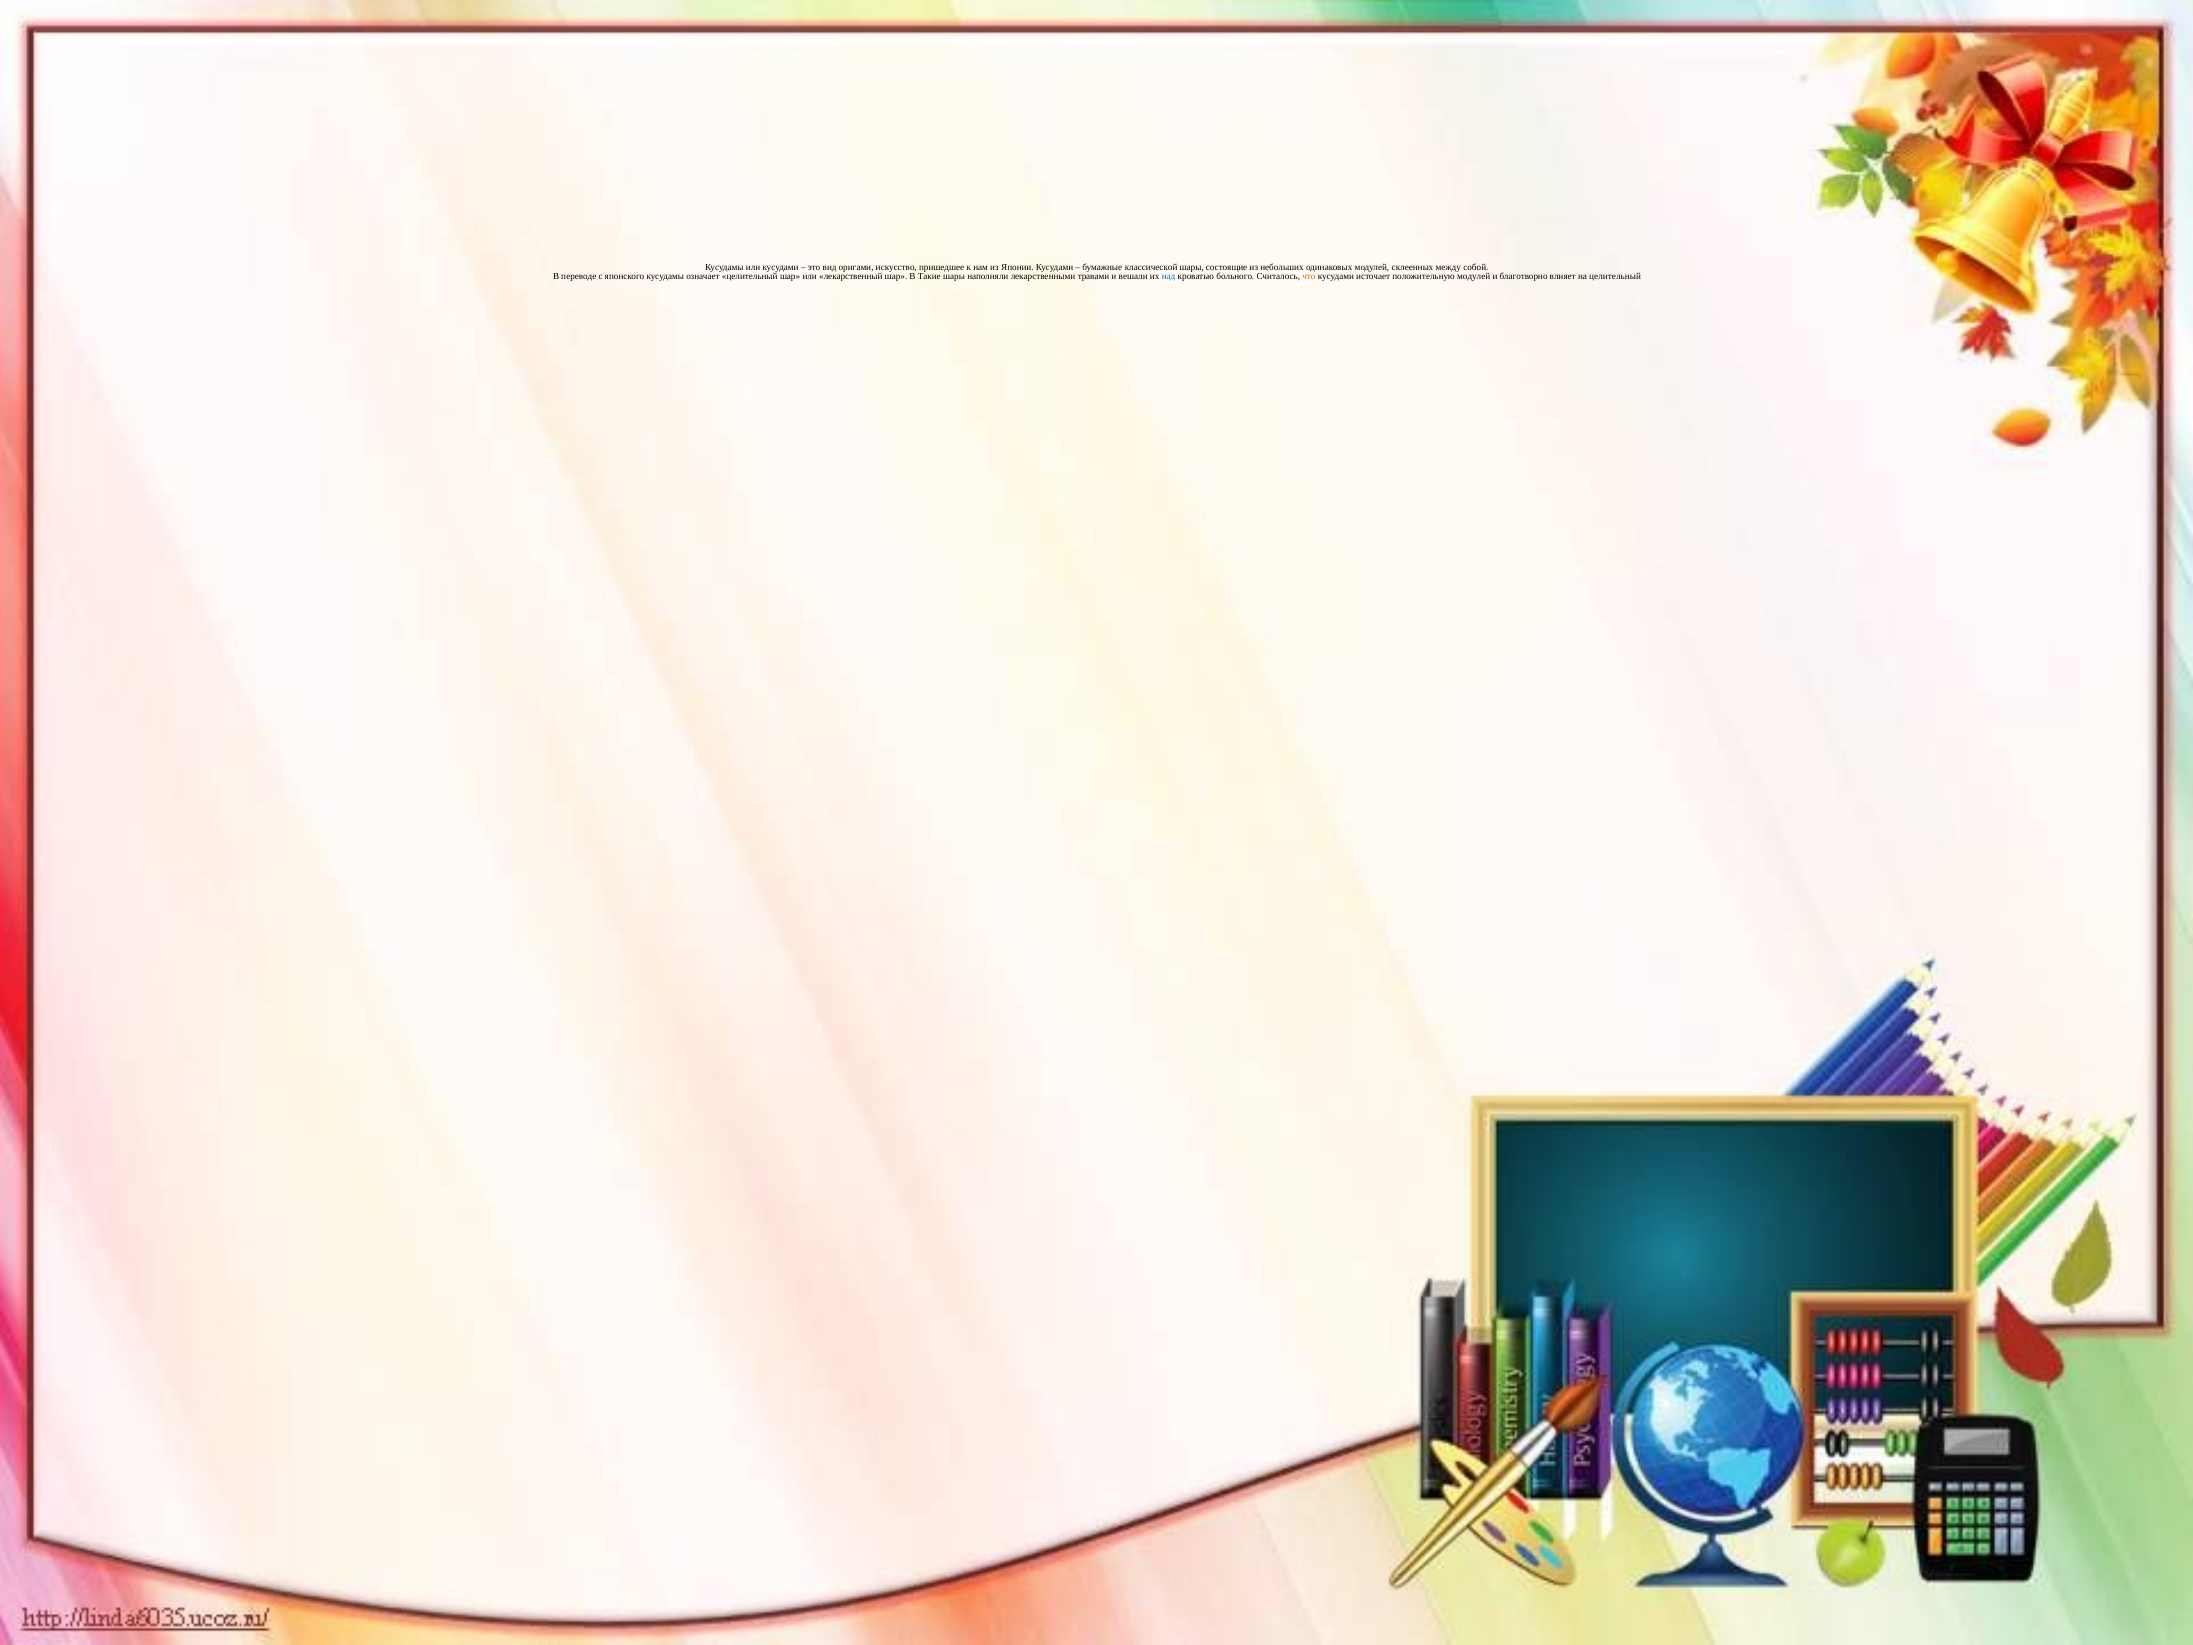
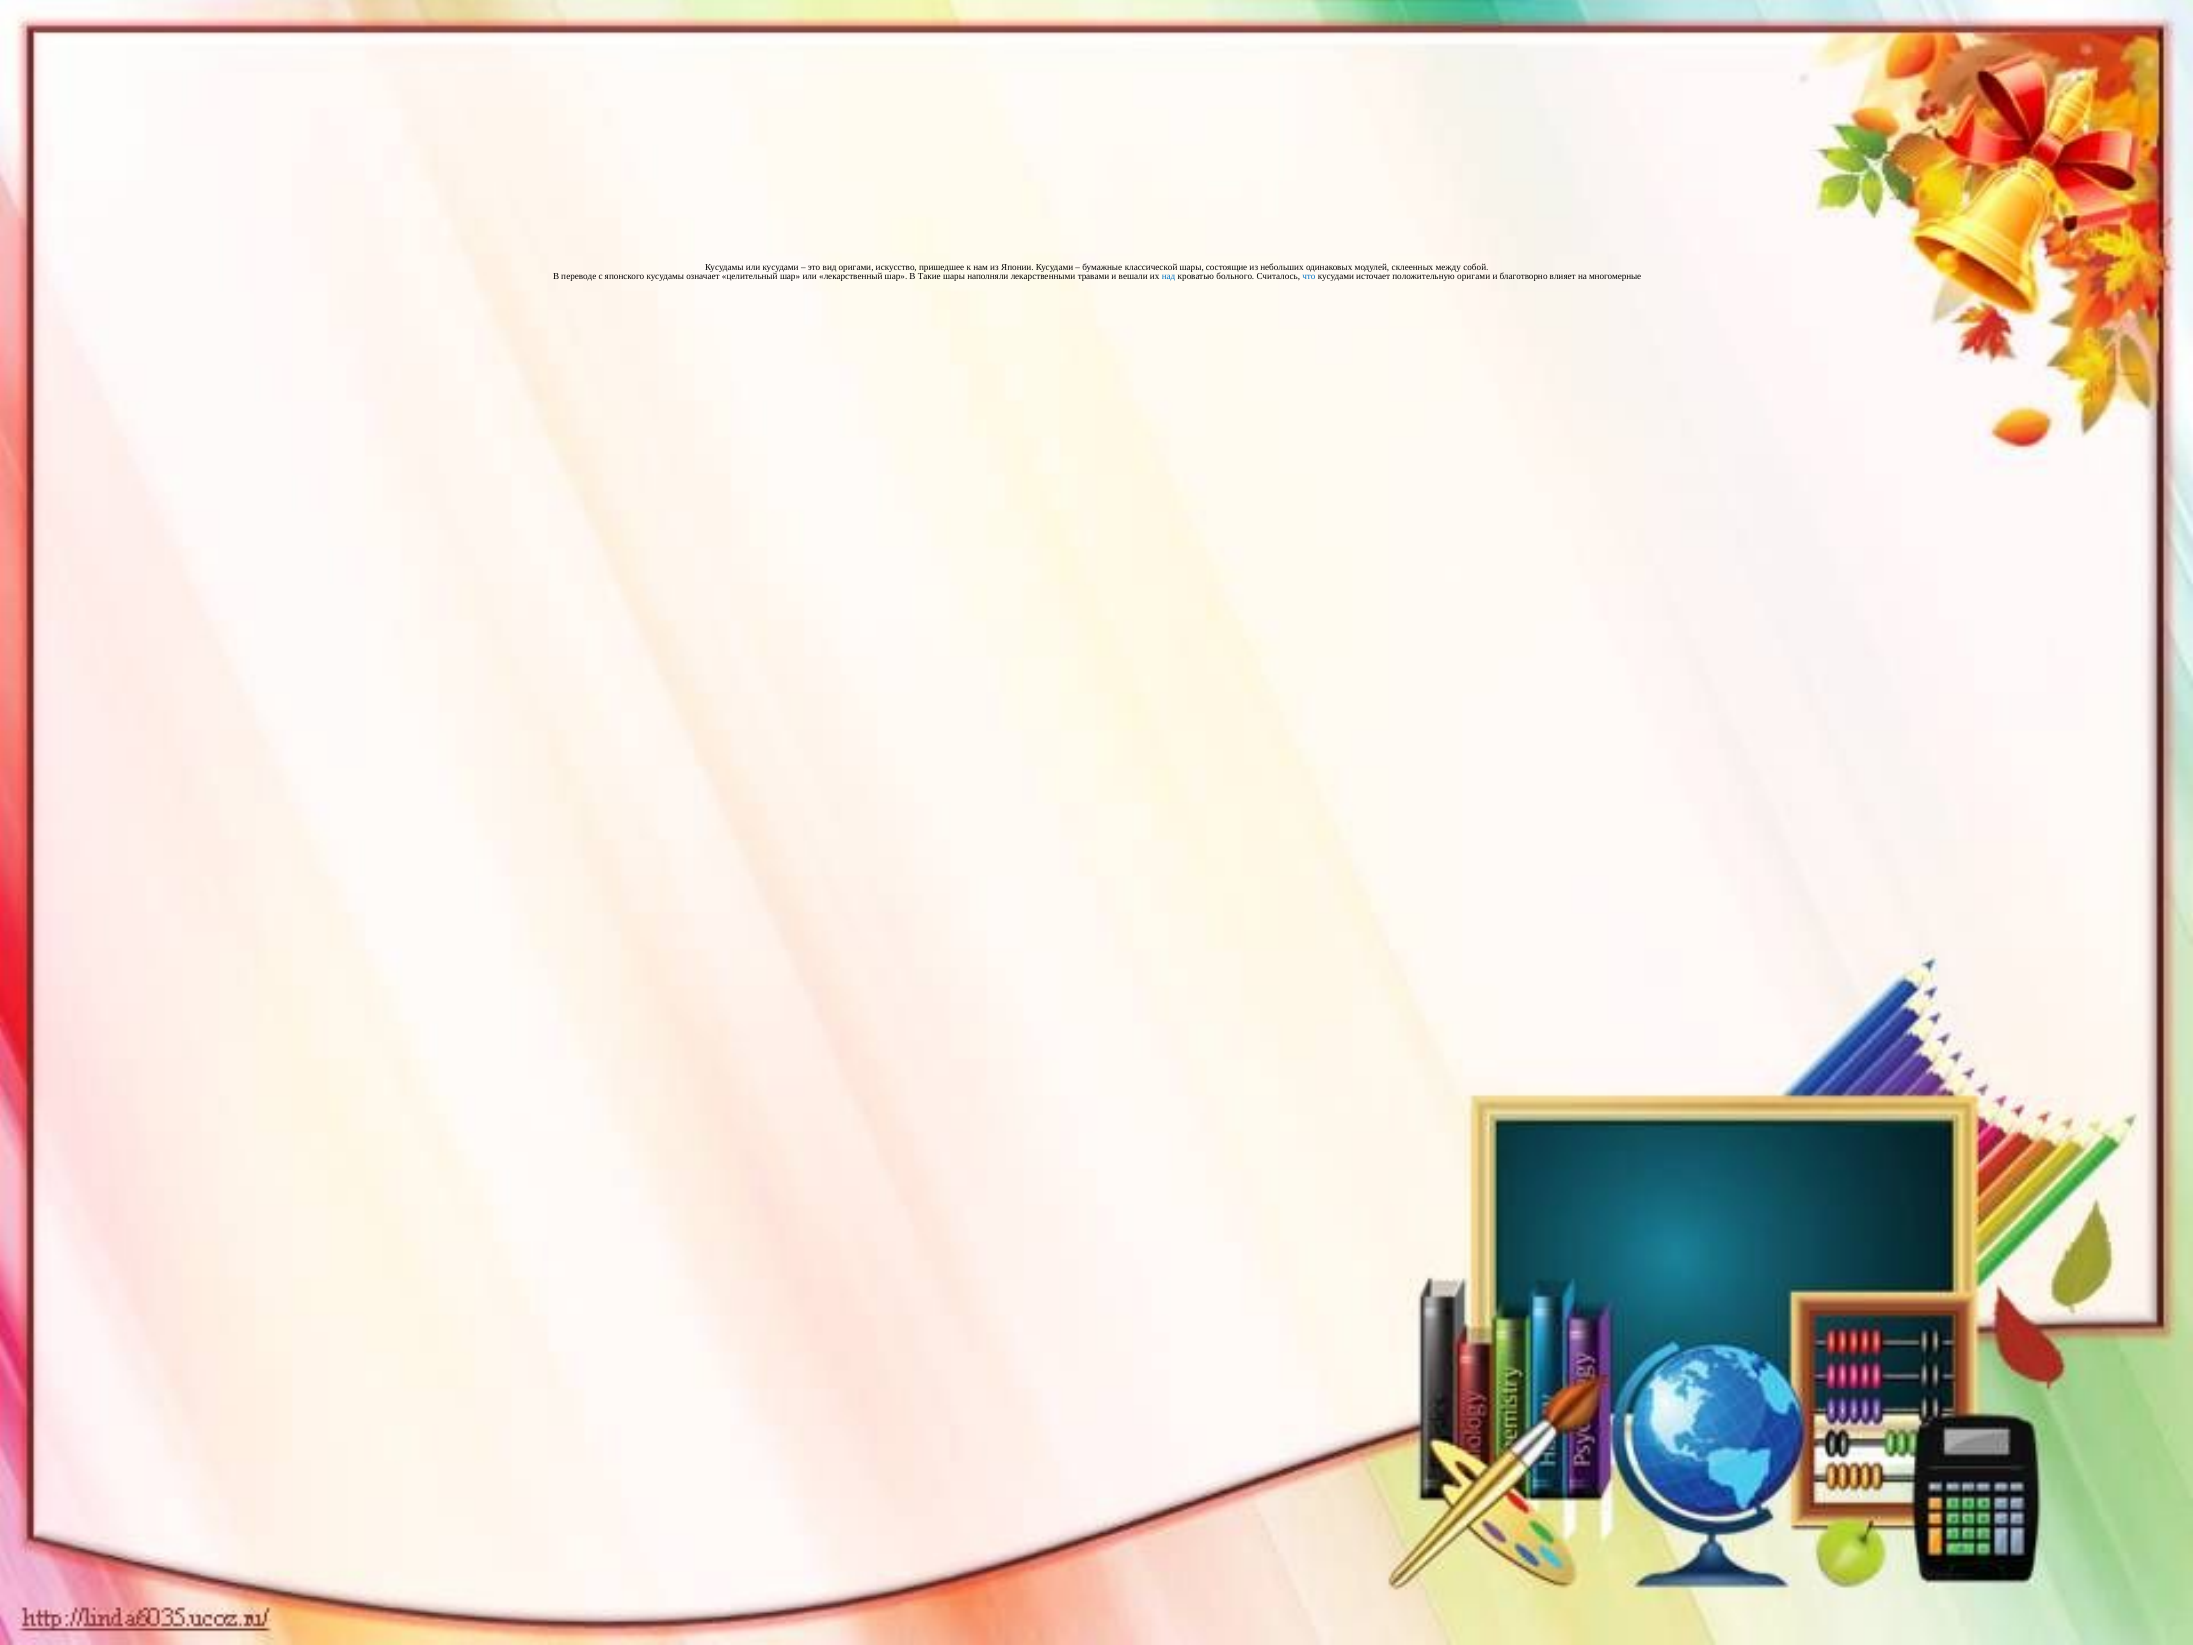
что colour: orange -> blue (1309, 276)
положительную модулей: модулей -> оригами (1474, 276)
на целительный: целительный -> многомерные (1615, 276)
